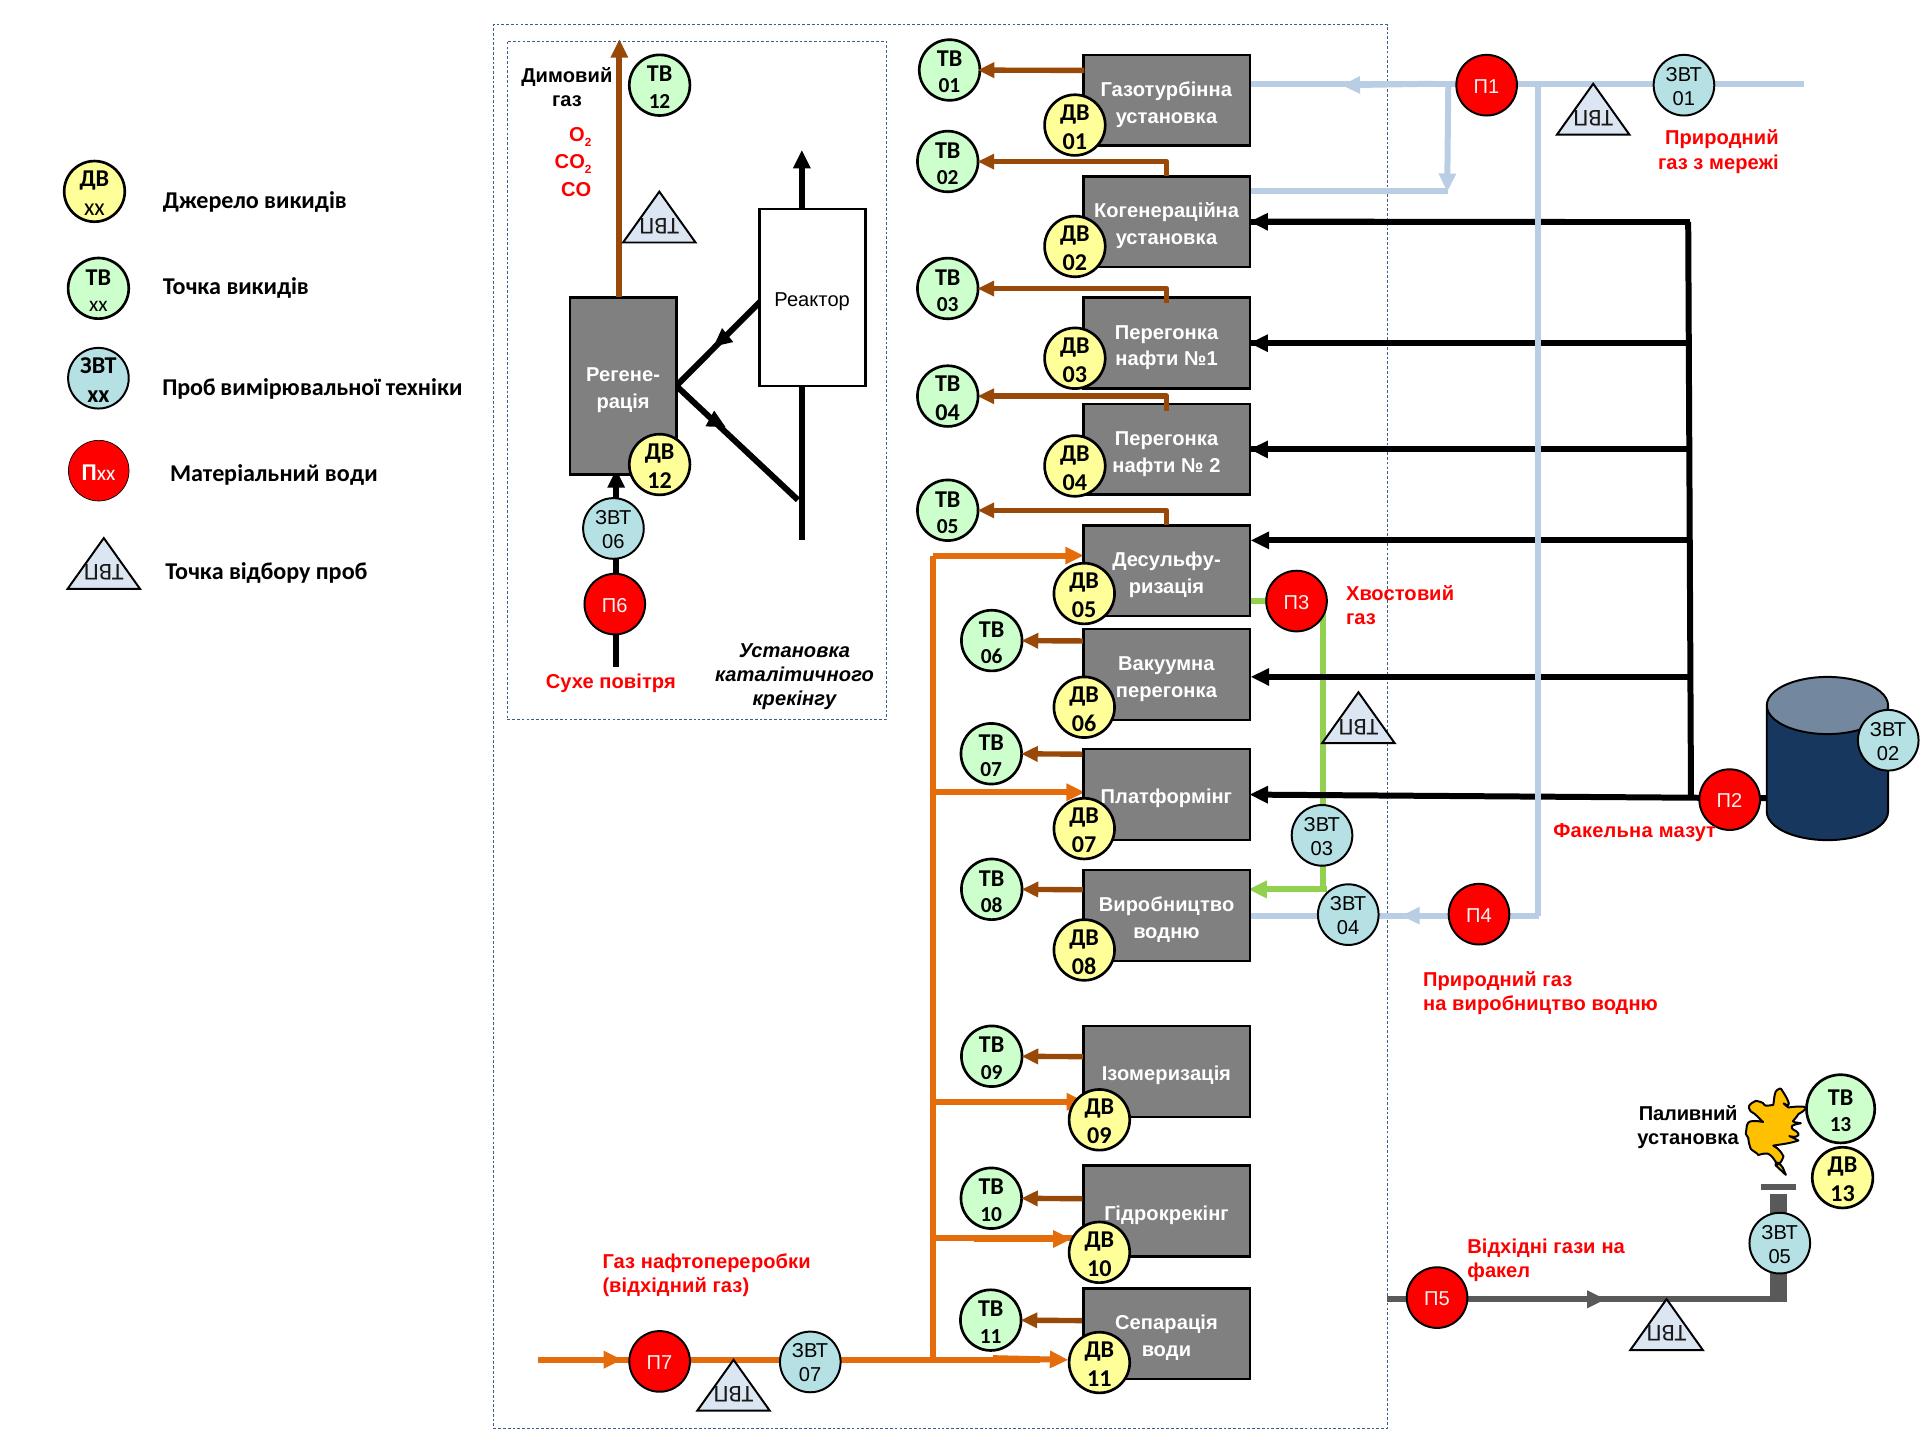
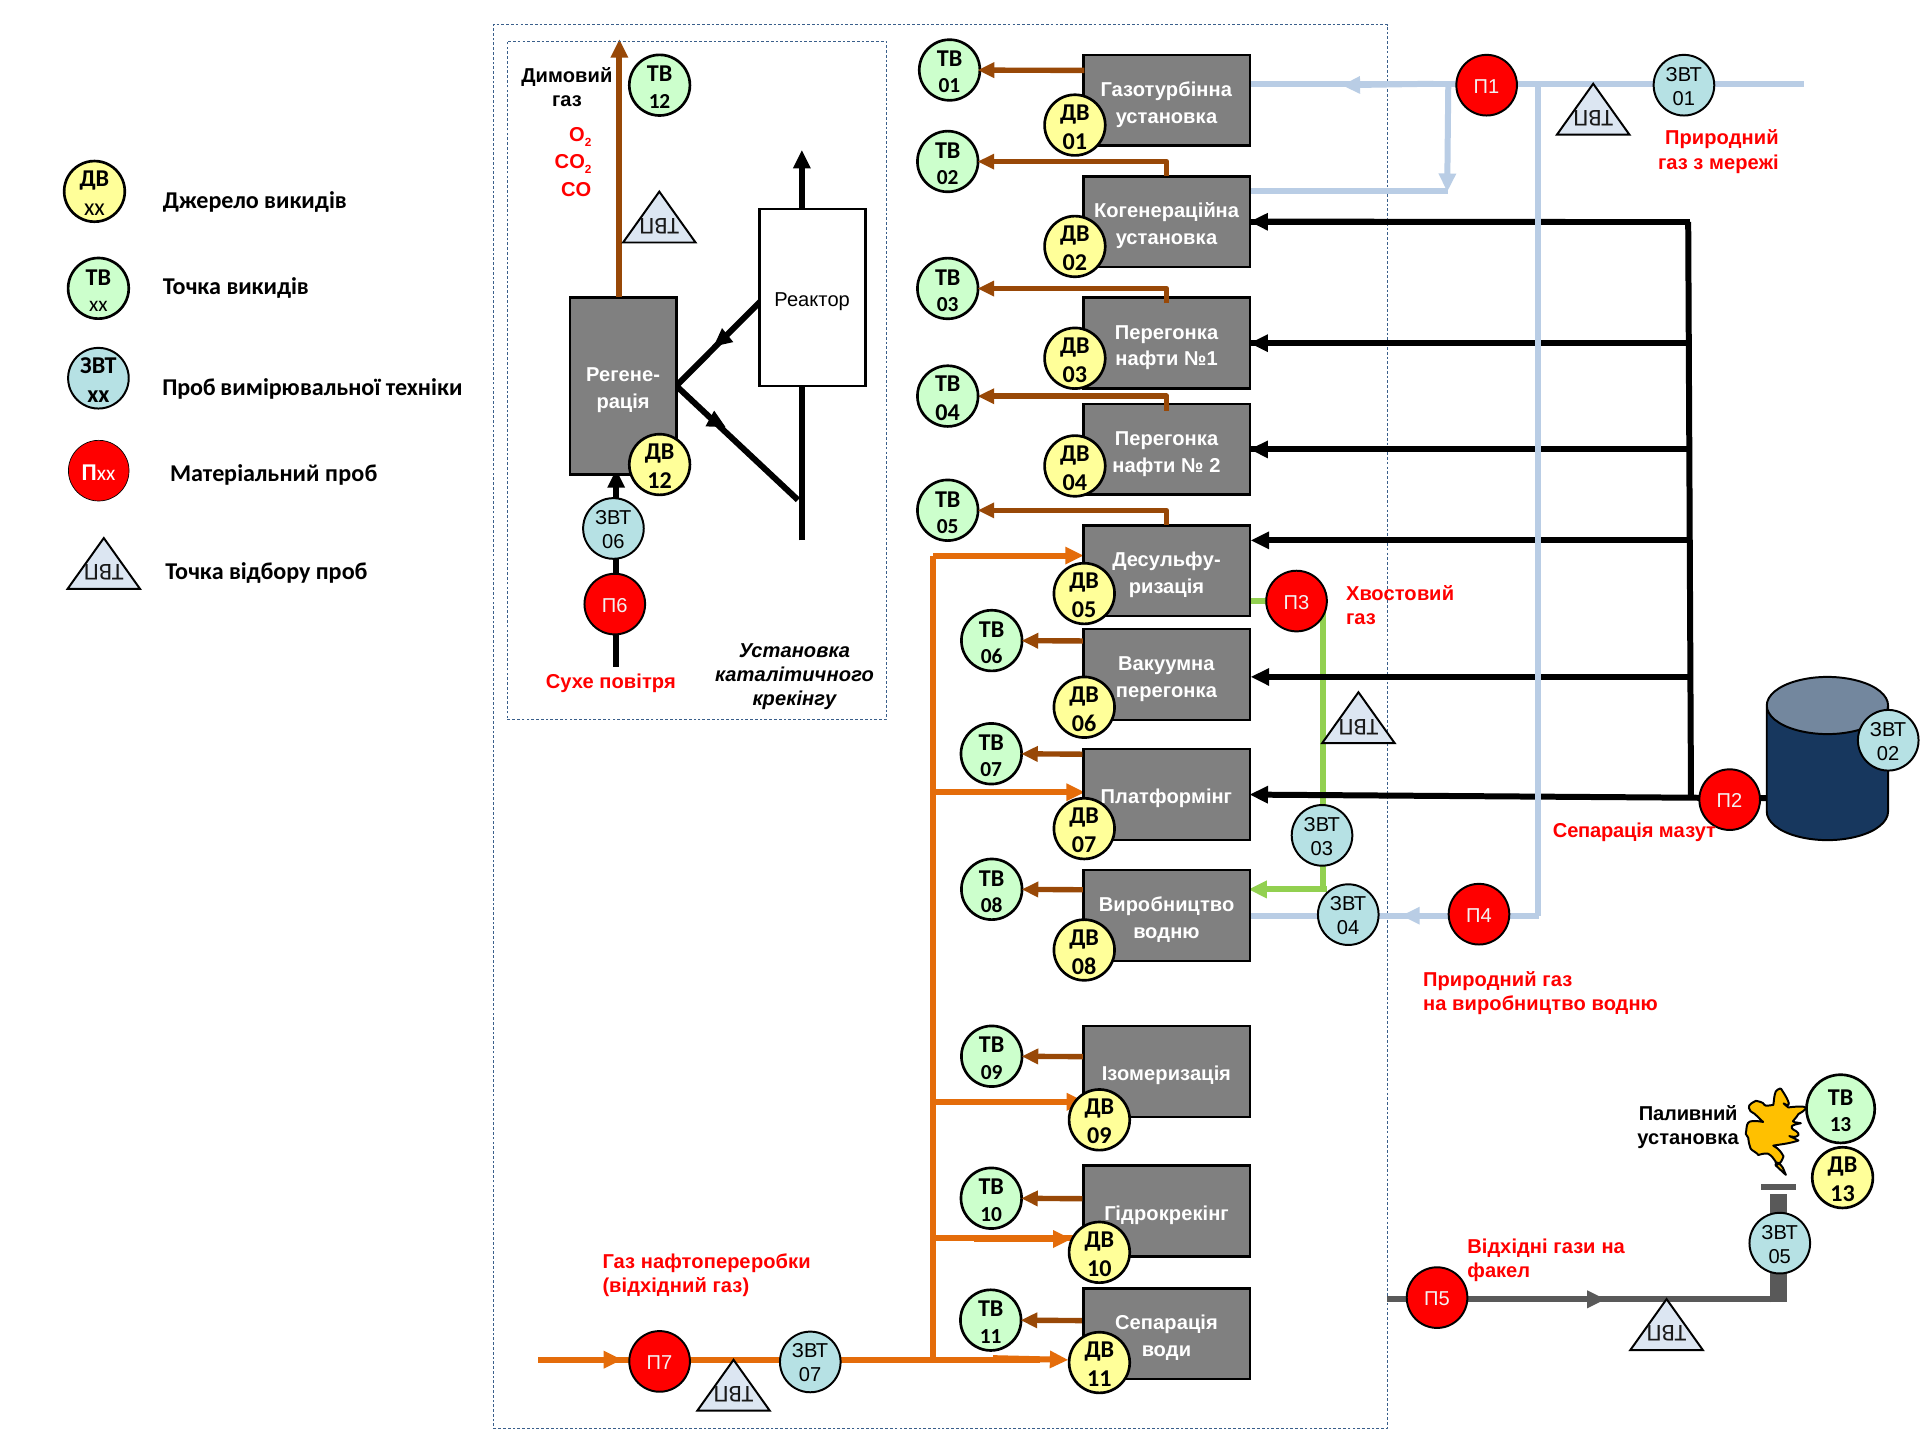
Матеріальний води: води -> проб (351, 473)
Факельна: Факельна -> Сепарація (1603, 830)
